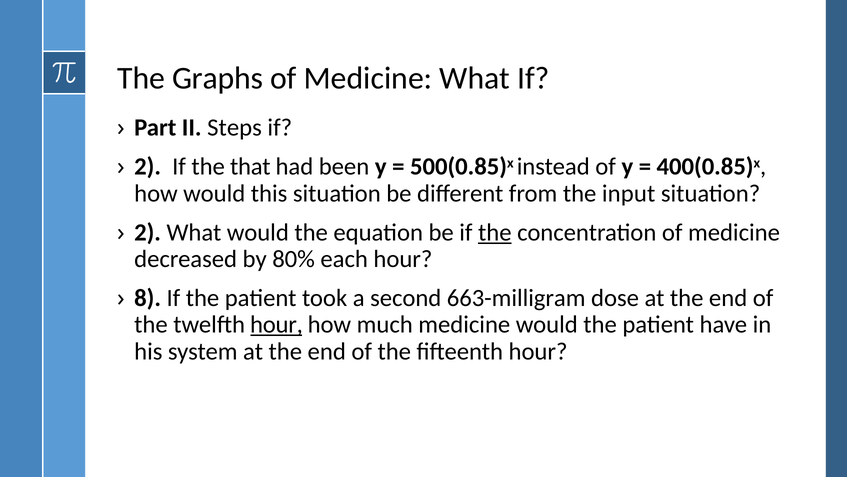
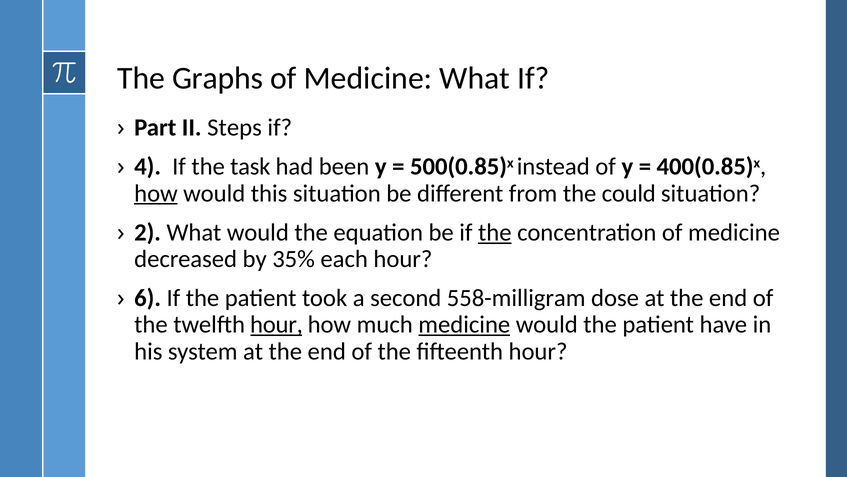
2: 2 -> 4 (148, 167)
that: that -> task (250, 167)
how underline: none -> present (156, 193)
input: input -> could (629, 193)
80%: 80% -> 35% (294, 259)
8: 8 -> 6 (148, 298)
663-milligram: 663-milligram -> 558-milligram (516, 298)
medicine underline: none -> present (464, 324)
